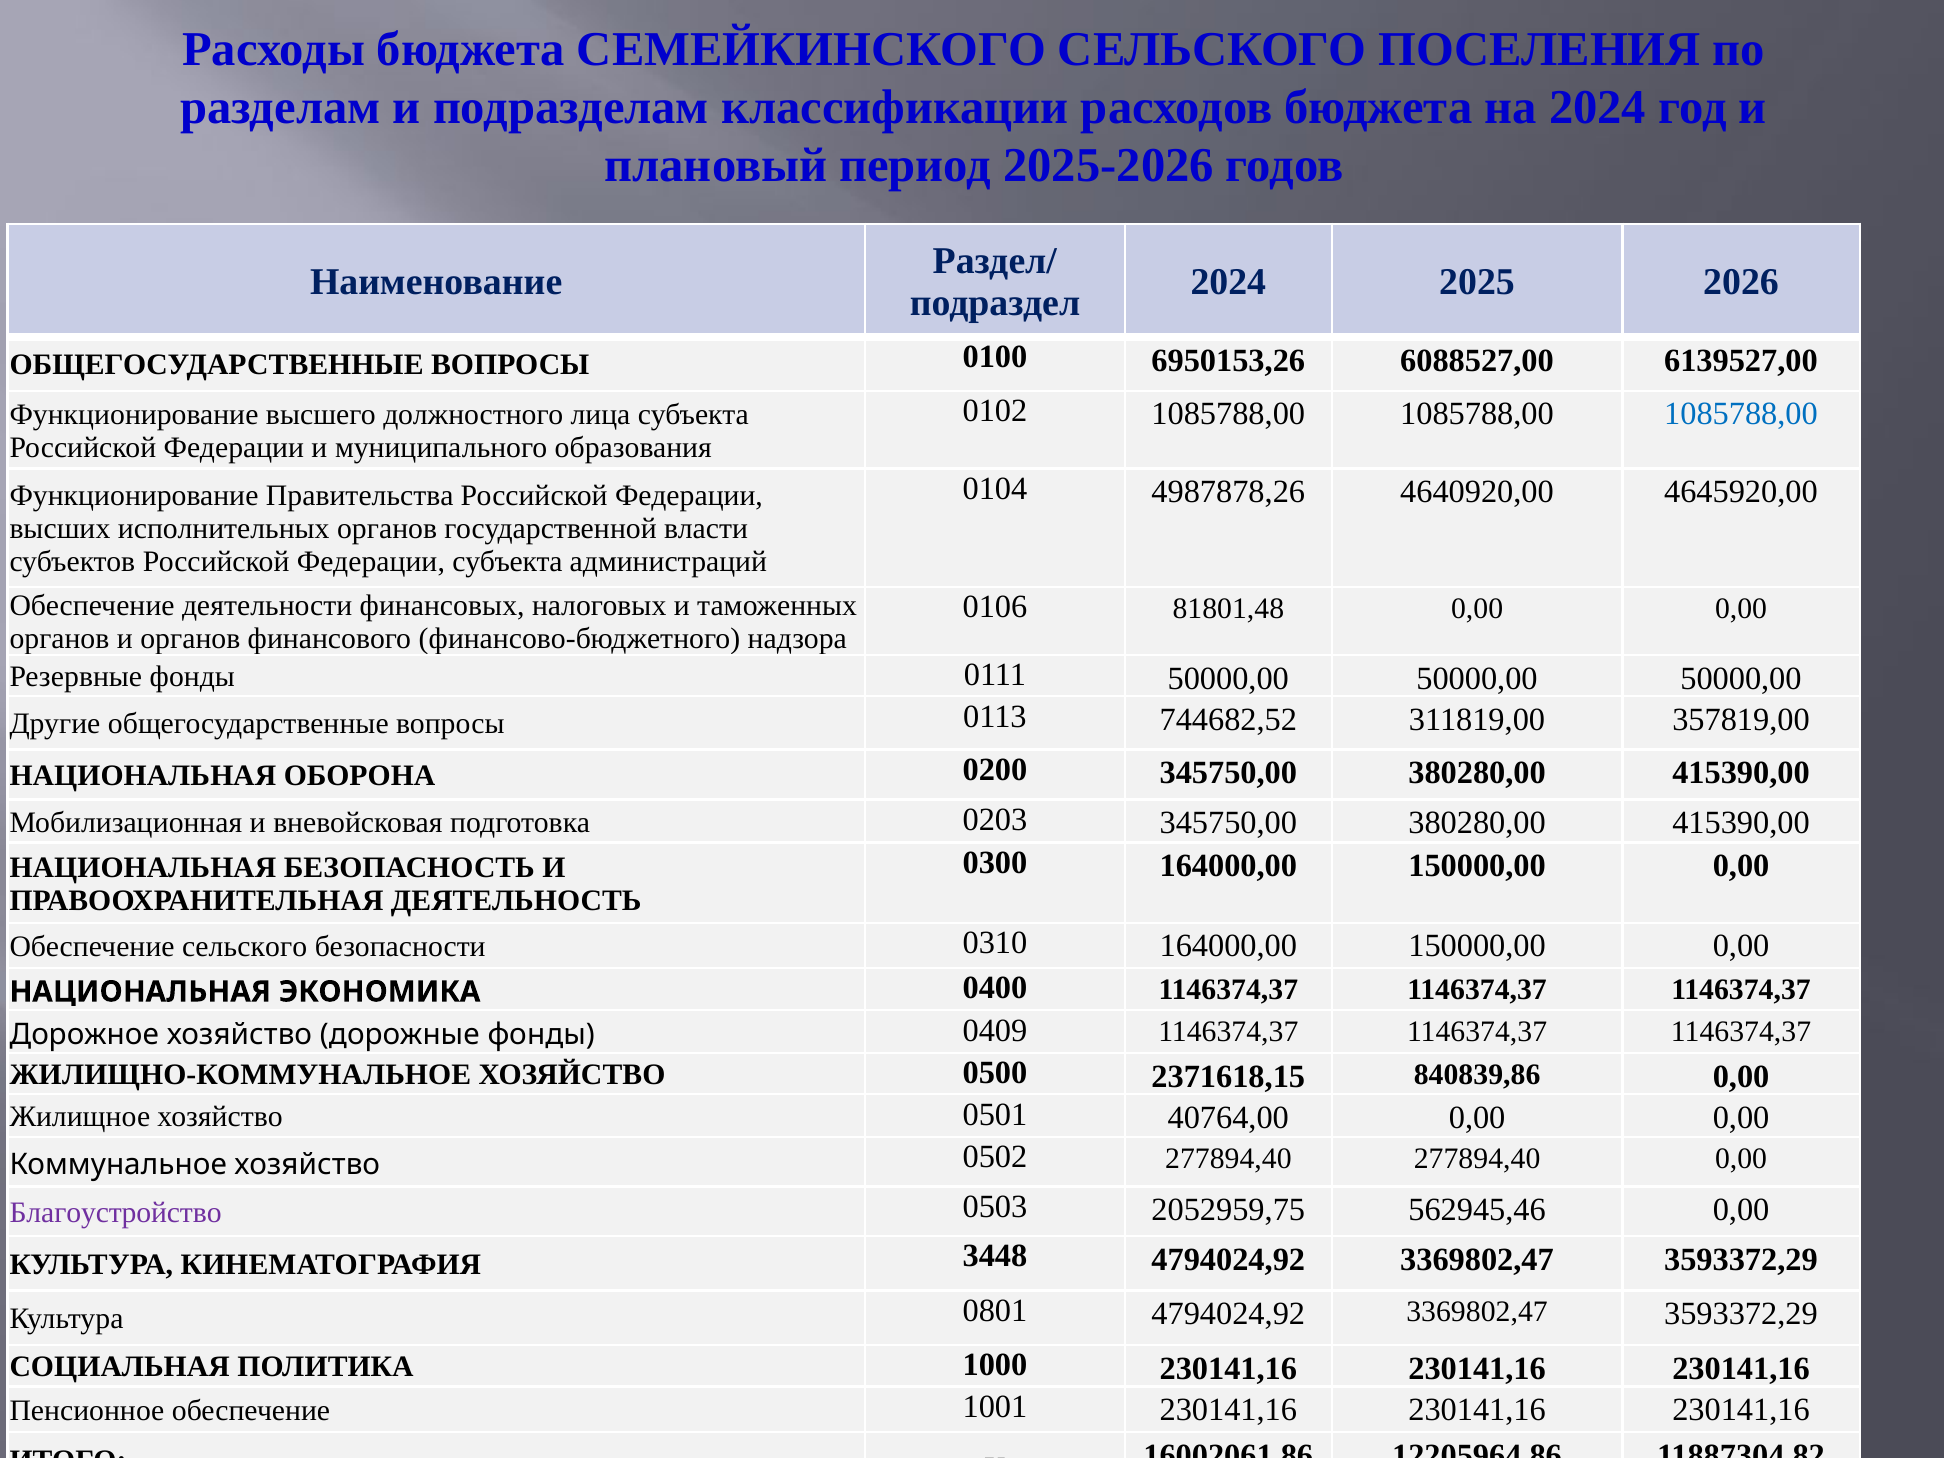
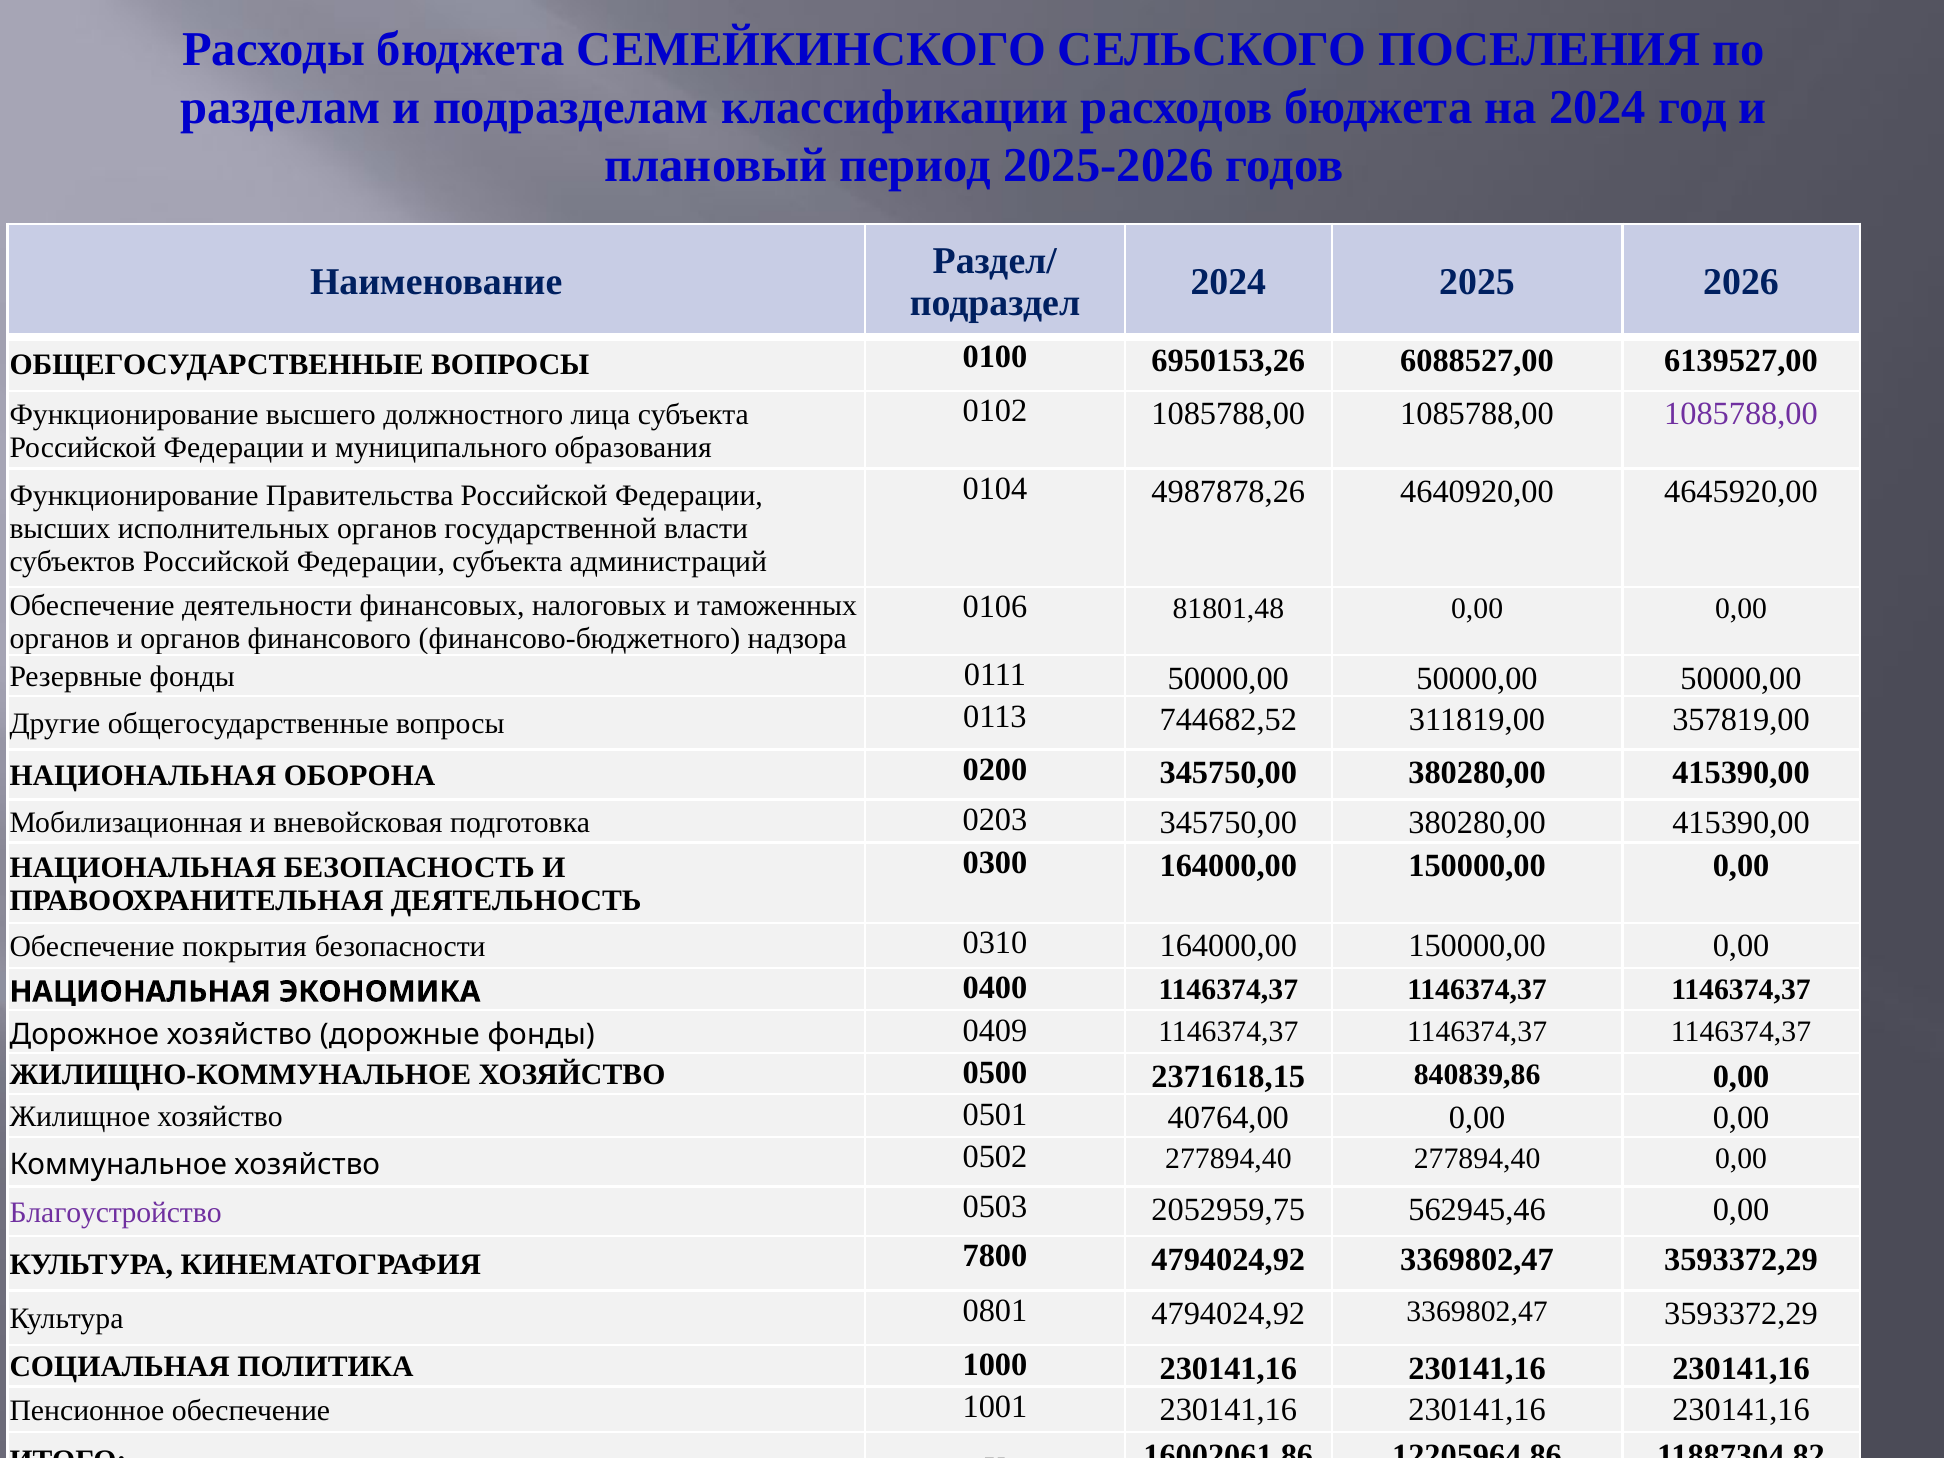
1085788,00 colour: blue -> purple (1741, 414)
Обеспечение сельского: сельского -> покрытия (245, 946)
3448: 3448 -> 7800 (995, 1256)
